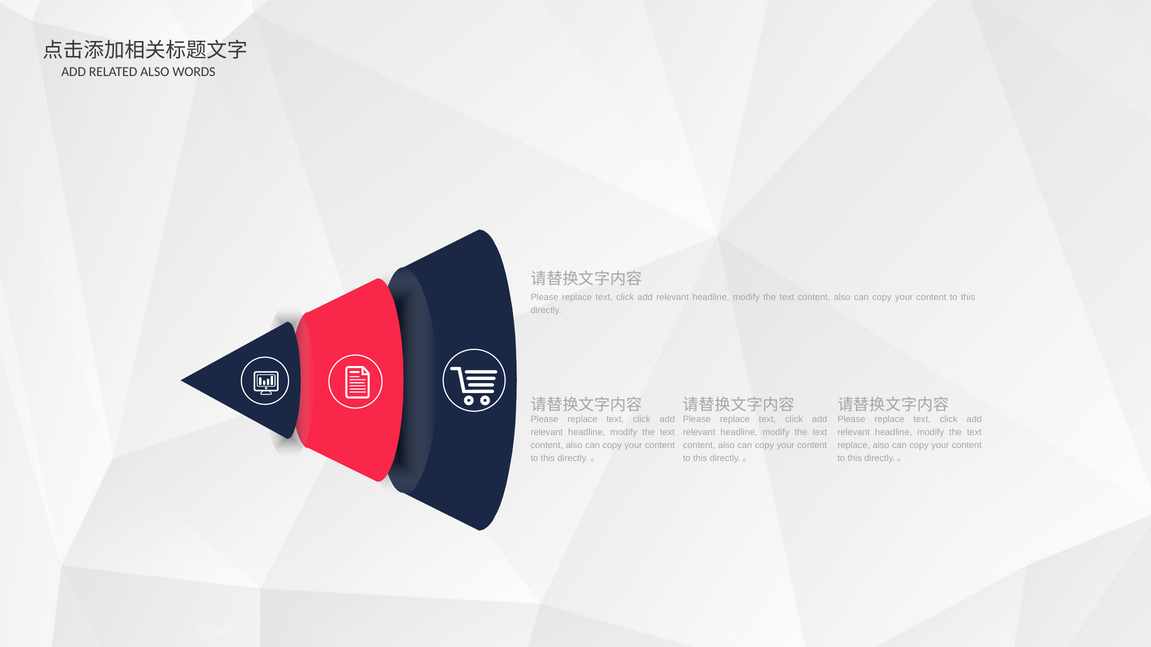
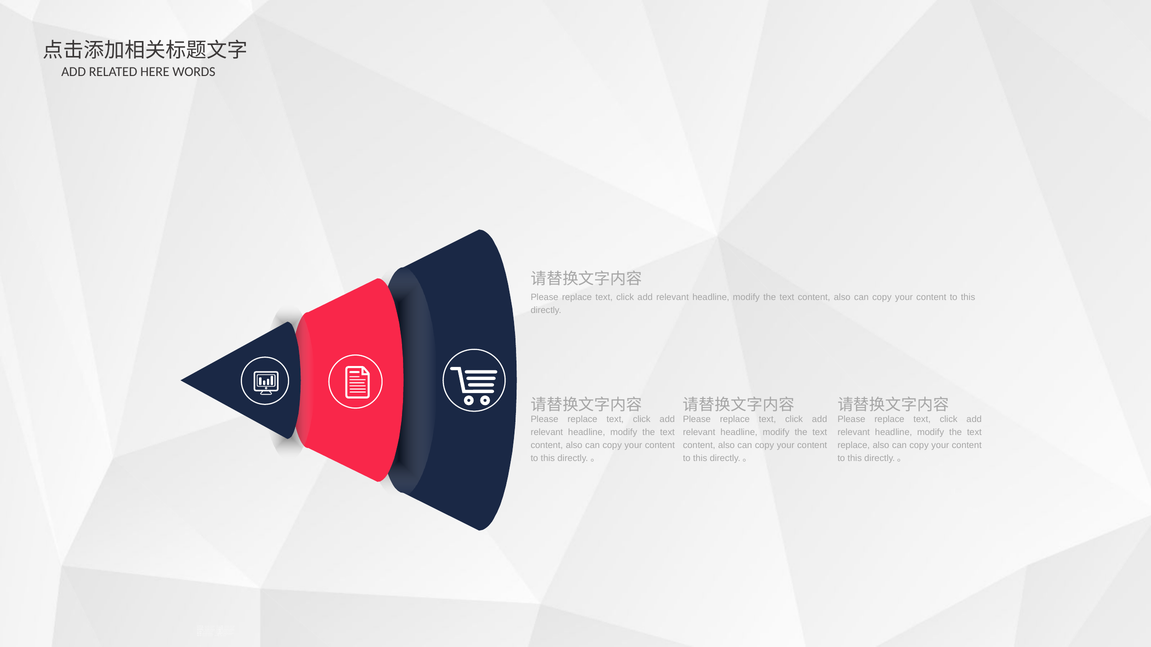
RELATED ALSO: ALSO -> HERE (155, 72)
